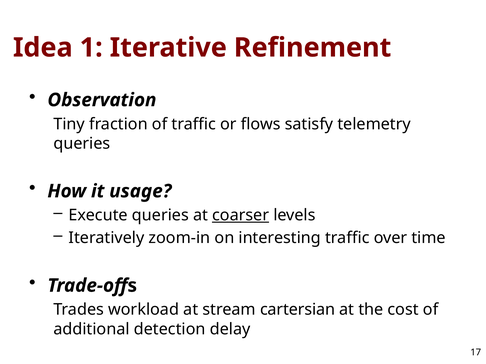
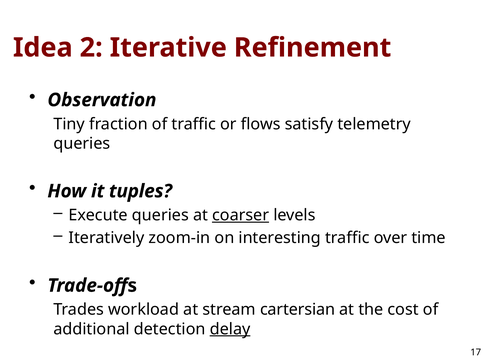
1: 1 -> 2 (91, 48)
usage: usage -> tuples (140, 191)
delay underline: none -> present (230, 329)
